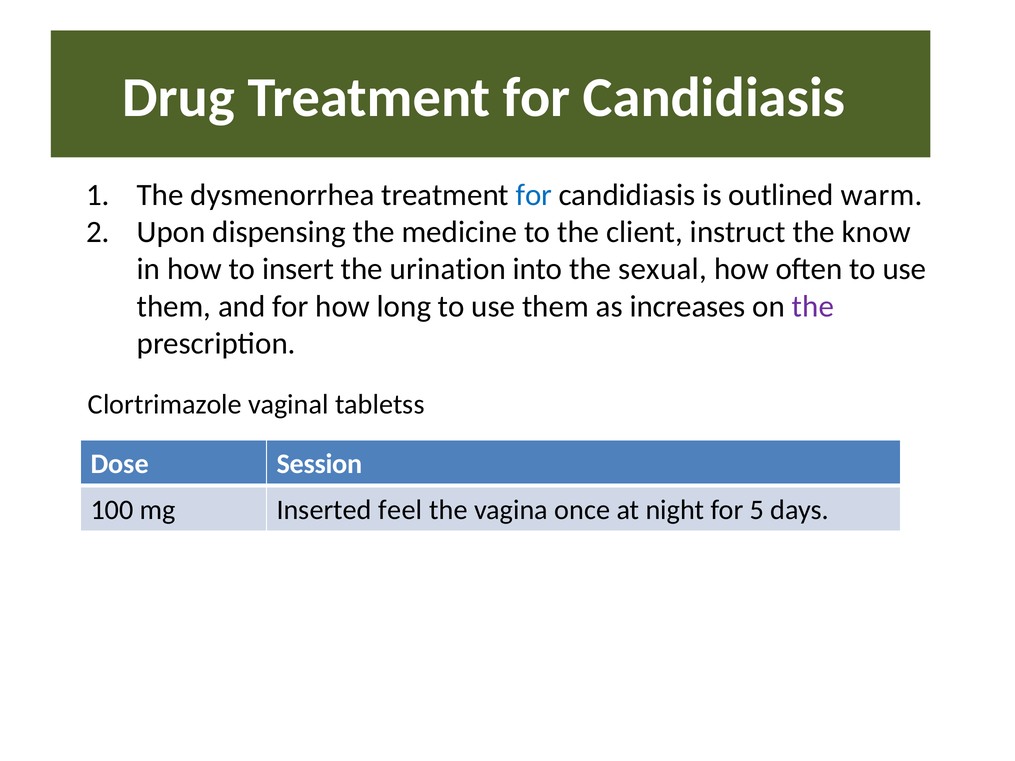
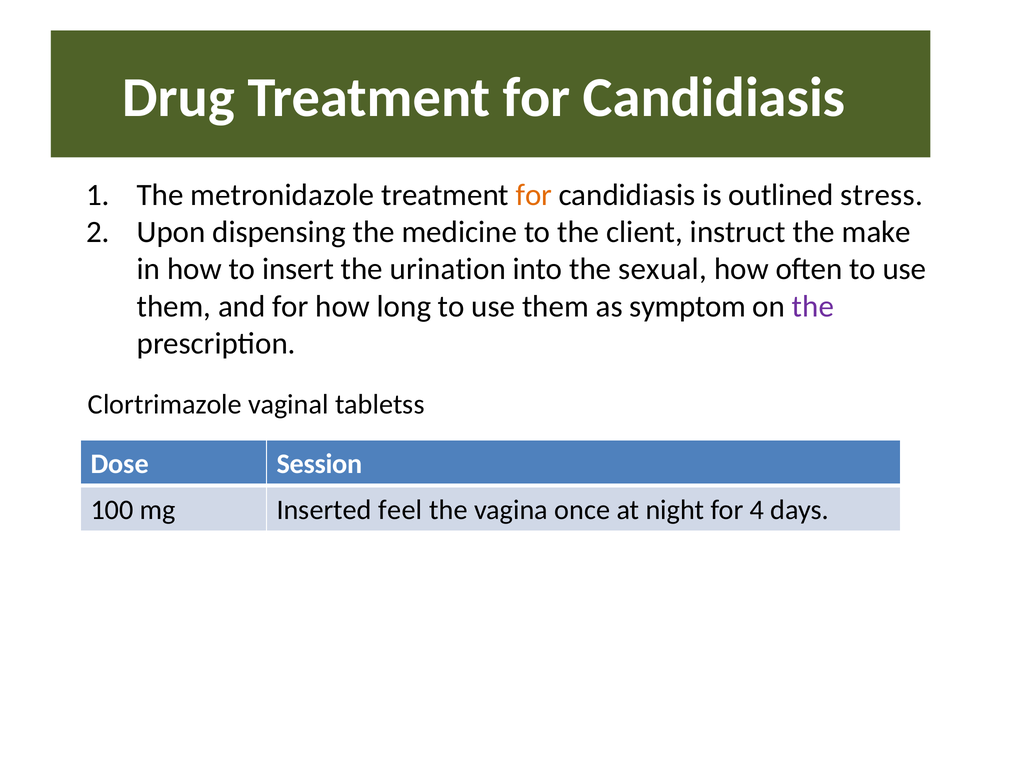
dysmenorrhea: dysmenorrhea -> metronidazole (282, 195)
for colour: blue -> orange (534, 195)
warm: warm -> stress (882, 195)
know: know -> make (876, 232)
increases: increases -> symptom (688, 307)
5: 5 -> 4 (757, 510)
